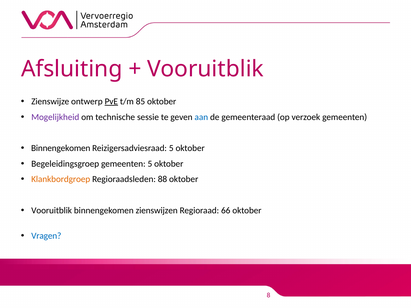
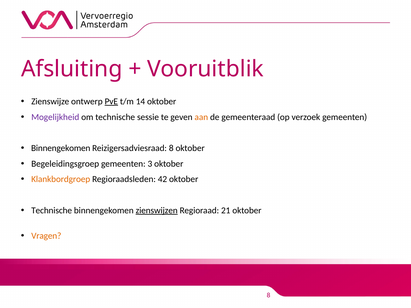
85: 85 -> 14 (140, 102)
aan colour: blue -> orange (201, 117)
Reizigersadviesraad 5: 5 -> 8 (171, 148)
gemeenten 5: 5 -> 3 (150, 164)
88: 88 -> 42 (162, 179)
Vooruitblik: Vooruitblik -> Technische (52, 211)
zienswijzen underline: none -> present (157, 211)
66: 66 -> 21 (226, 211)
Vragen colour: blue -> orange (46, 236)
